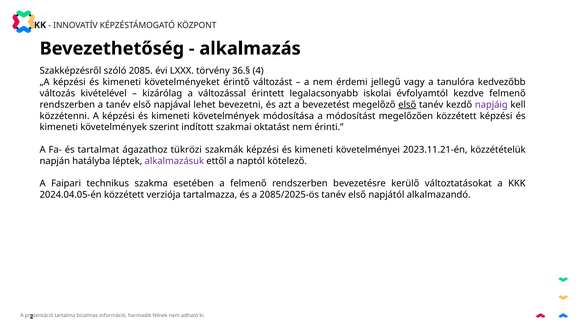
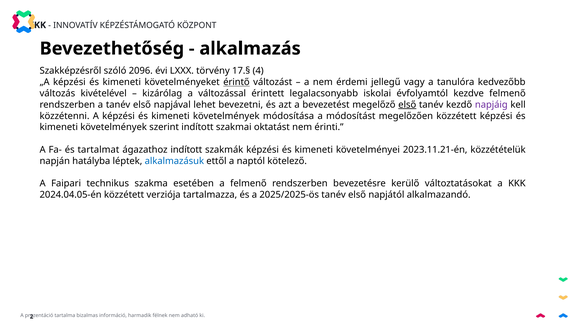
2085: 2085 -> 2096 (141, 71)
36.§: 36.§ -> 17.§ (241, 71)
érintő underline: none -> present (236, 82)
ágazathoz tükrözi: tükrözi -> indított (186, 150)
alkalmazásuk colour: purple -> blue (174, 161)
2085/2025-ös: 2085/2025-ös -> 2025/2025-ös (289, 195)
